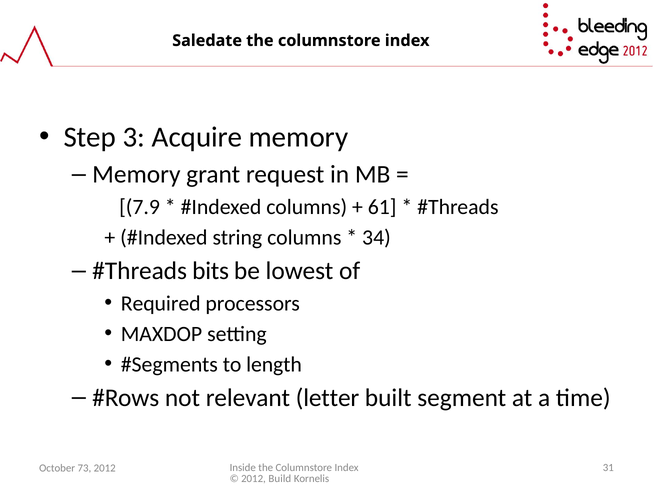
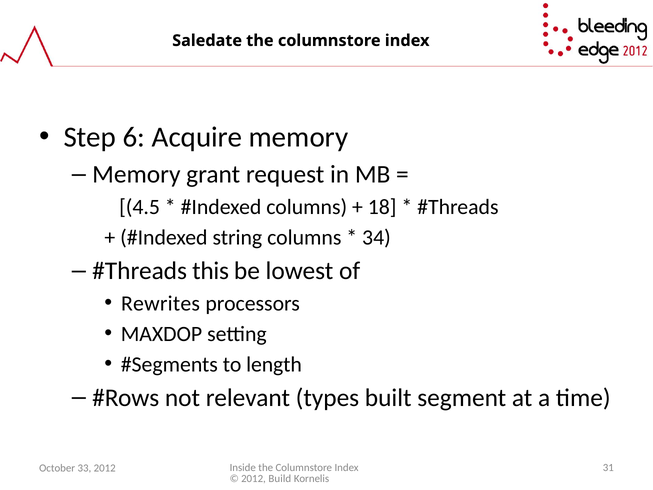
3: 3 -> 6 (134, 137)
7.9: 7.9 -> 4.5 (140, 207)
61: 61 -> 18 (382, 207)
bits: bits -> this (211, 271)
Required: Required -> Rewrites (161, 303)
letter: letter -> types (327, 398)
73: 73 -> 33 (84, 468)
